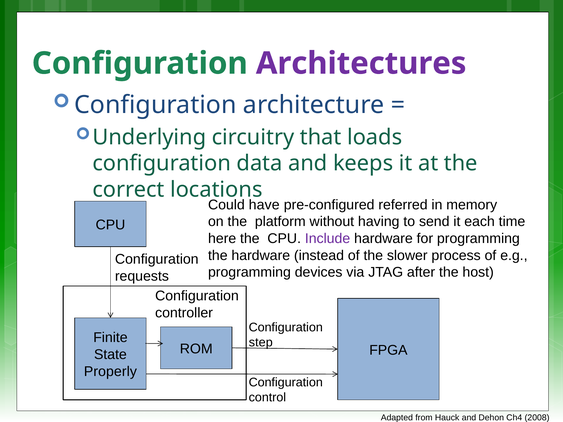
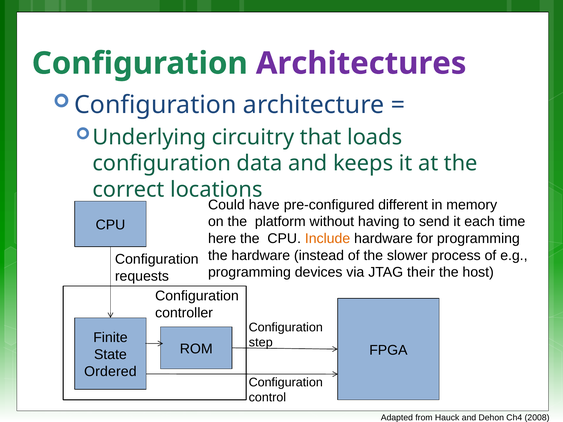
referred: referred -> different (403, 205)
Include colour: purple -> orange (328, 239)
after: after -> their (421, 272)
Properly: Properly -> Ordered (110, 372)
